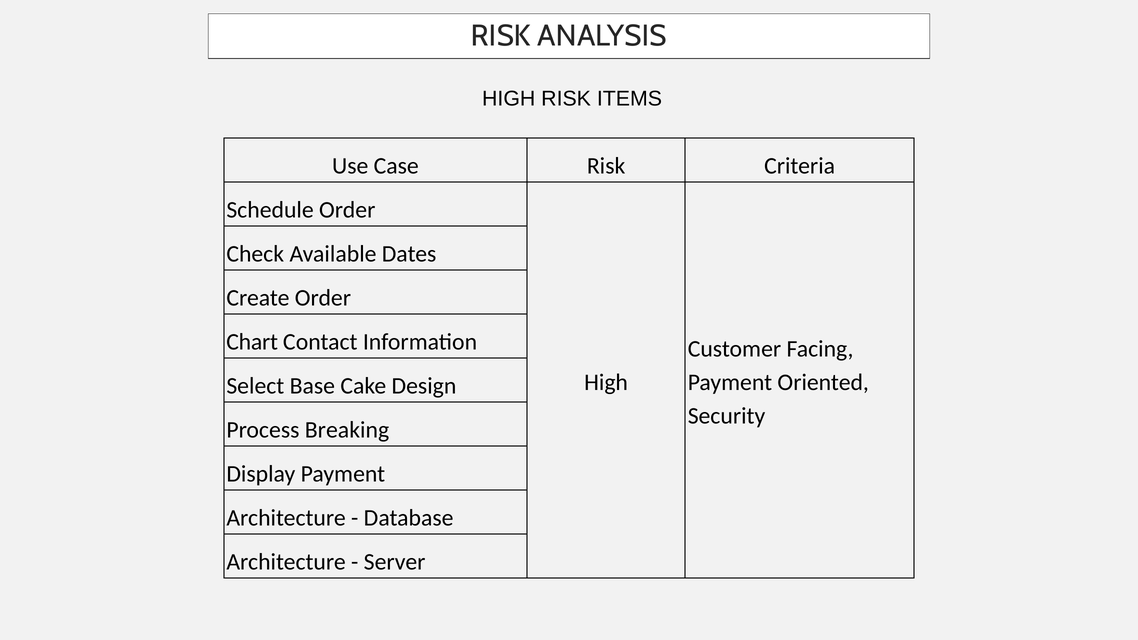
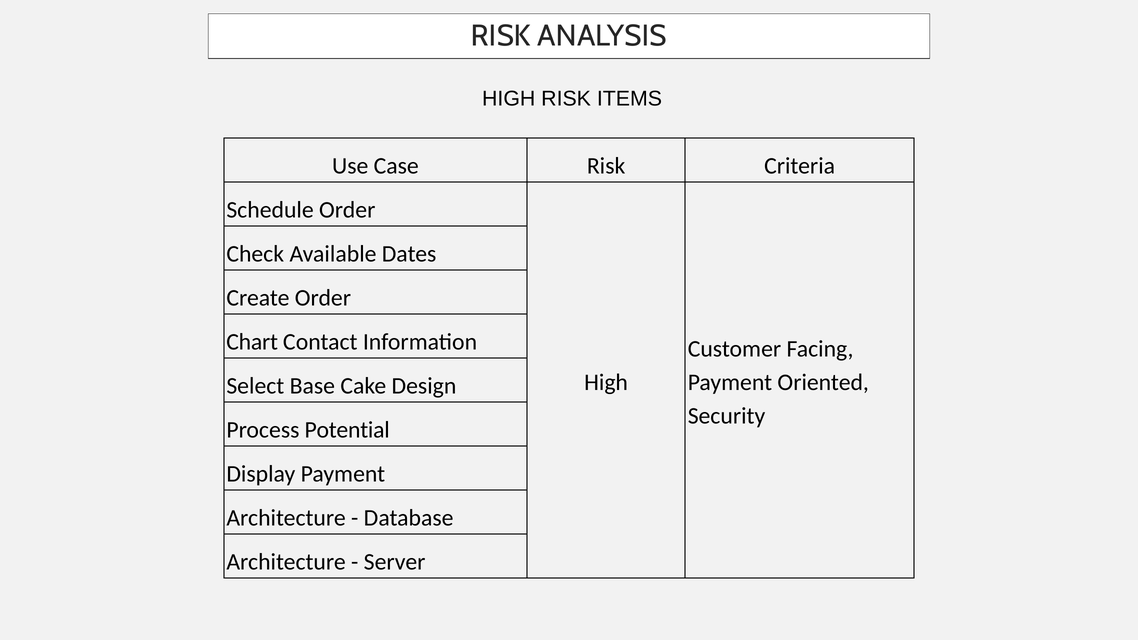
Breaking: Breaking -> Potential (347, 430)
